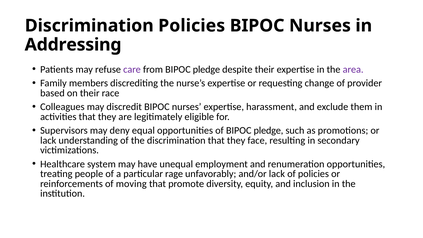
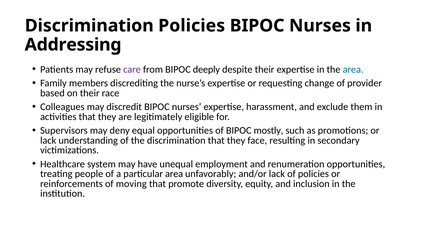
from BIPOC pledge: pledge -> deeply (206, 69)
area colour: purple -> blue (353, 69)
of BIPOC pledge: pledge -> mostly (269, 131)
particular rage: rage -> area (174, 174)
